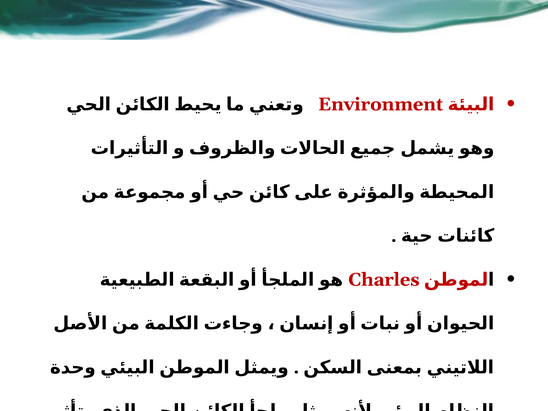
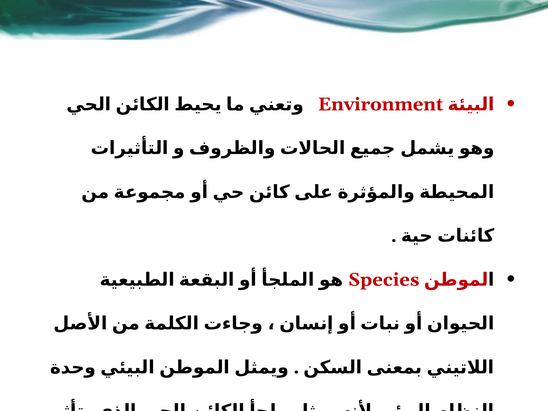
Charles: Charles -> Species (384, 280)
